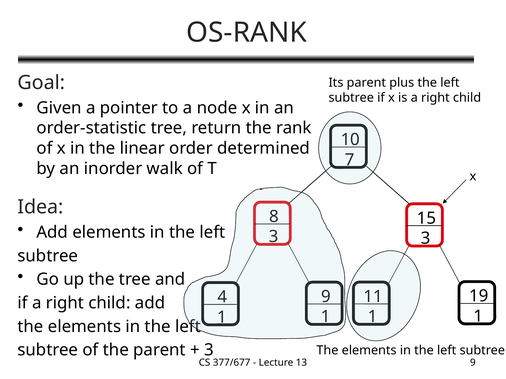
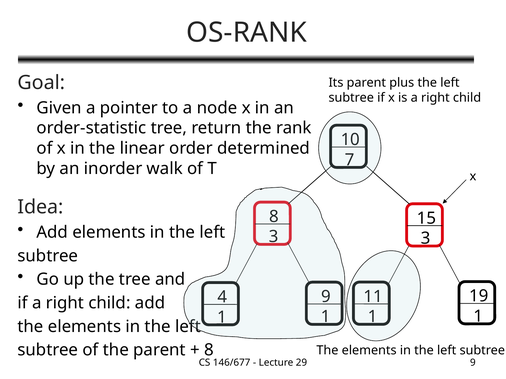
3: 3 -> 8 (209, 351)
377/677: 377/677 -> 146/677 (232, 363)
13: 13 -> 29 (301, 363)
